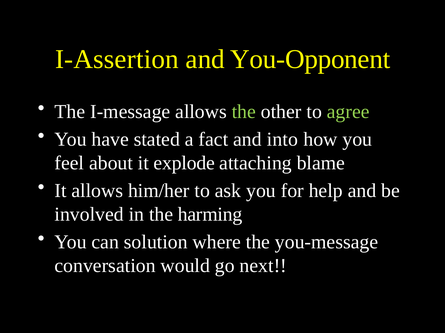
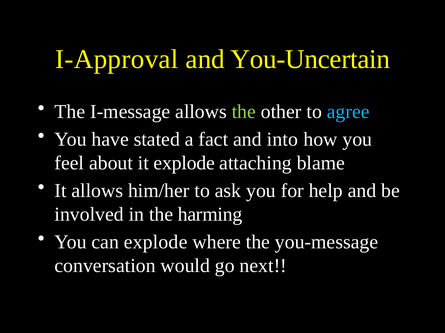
I-Assertion: I-Assertion -> I-Approval (117, 59)
You-Opponent: You-Opponent -> You-Uncertain (310, 59)
agree colour: light green -> light blue (348, 112)
can solution: solution -> explode (156, 242)
